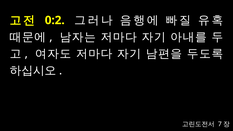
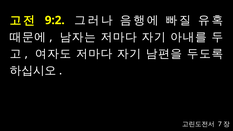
0:2: 0:2 -> 9:2 (55, 20)
